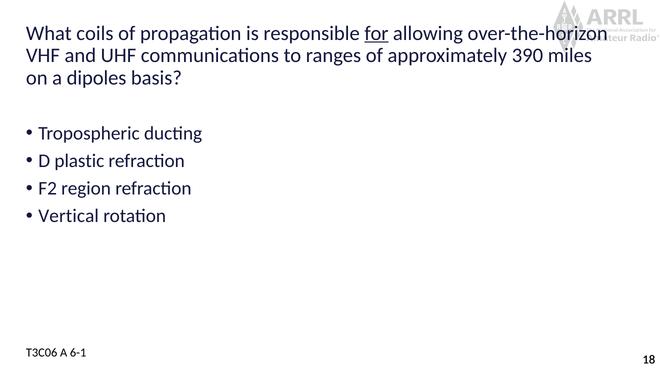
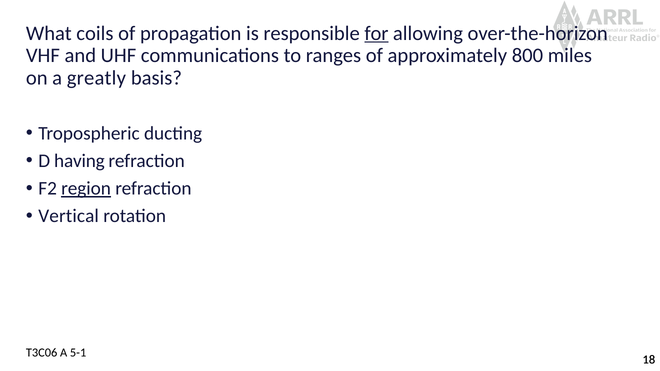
390: 390 -> 800 (527, 55)
dipoles: dipoles -> greatly (96, 78)
plastic: plastic -> having (79, 161)
region underline: none -> present (86, 189)
6-1: 6-1 -> 5-1 (78, 353)
